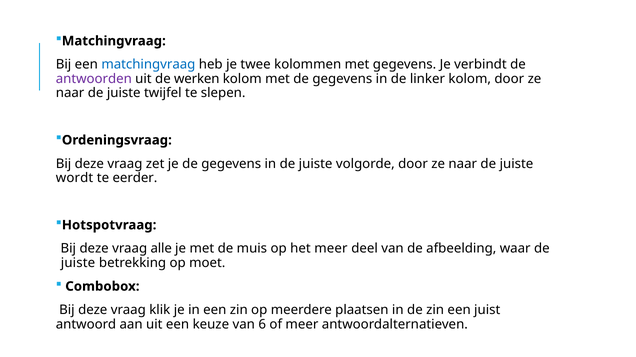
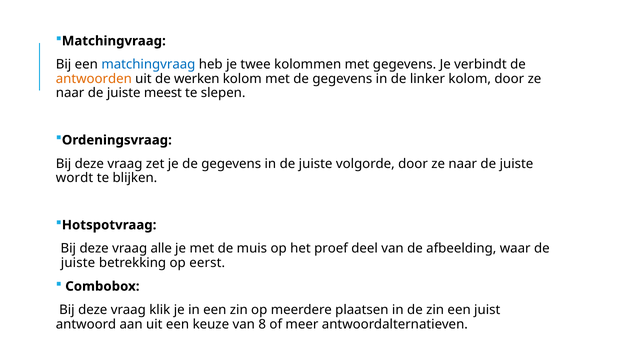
antwoorden colour: purple -> orange (94, 79)
twijfel: twijfel -> meest (163, 93)
eerder: eerder -> blijken (135, 178)
het meer: meer -> proef (331, 249)
moet: moet -> eerst (207, 263)
6: 6 -> 8 (262, 325)
